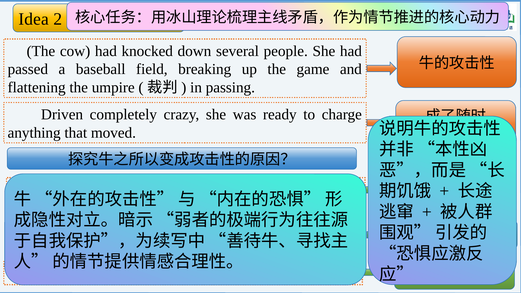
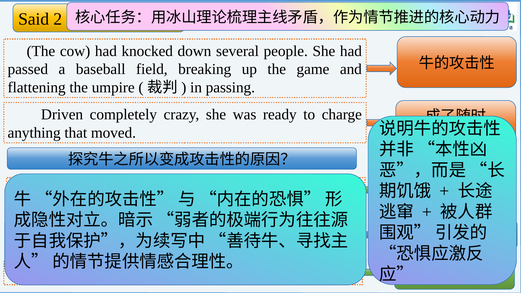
Idea: Idea -> Said (34, 19)
